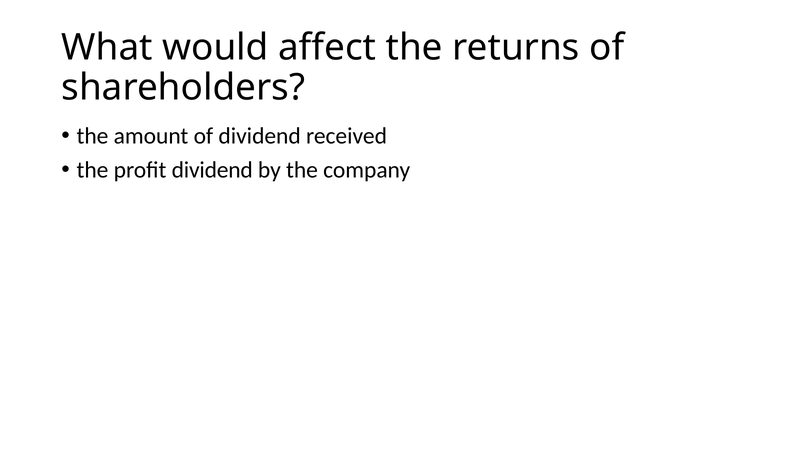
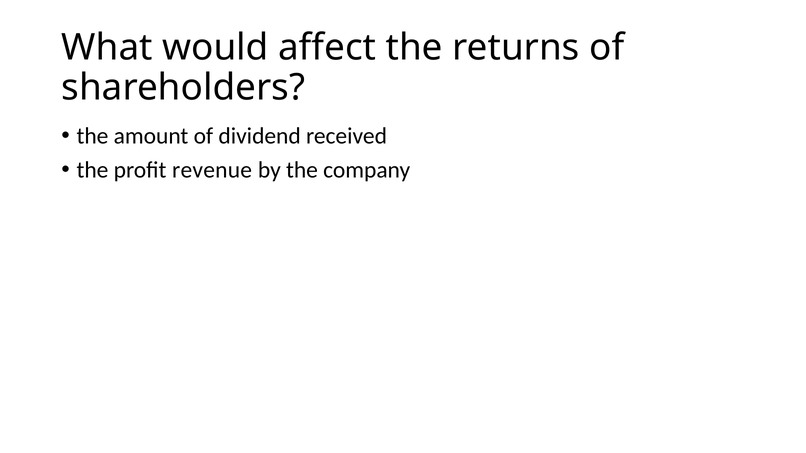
profit dividend: dividend -> revenue (212, 170)
